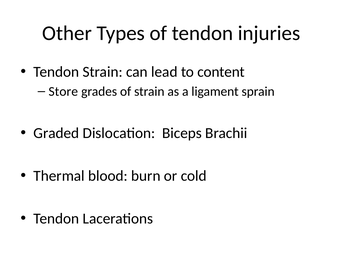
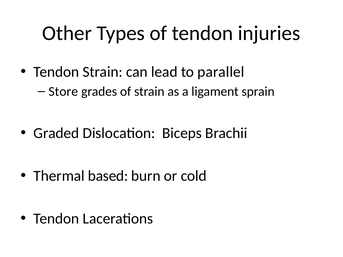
content: content -> parallel (221, 72)
blood: blood -> based (108, 176)
